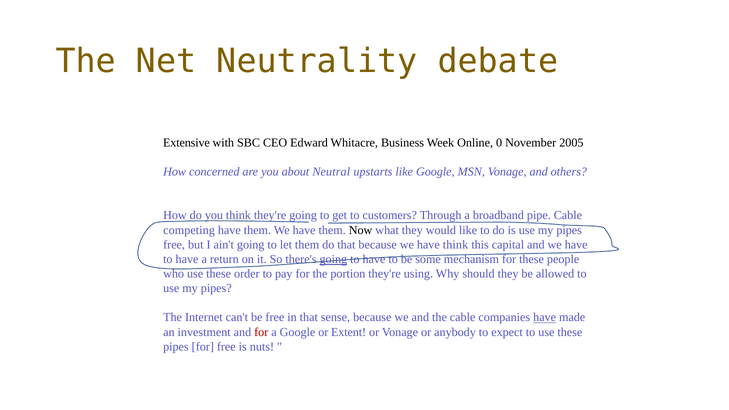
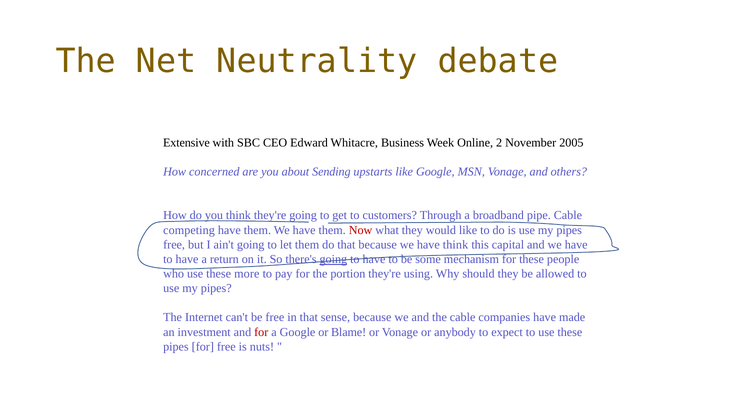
0: 0 -> 2 (499, 143)
Neutral: Neutral -> Sending (331, 172)
Now colour: black -> red (361, 230)
order: order -> more (247, 274)
have underline: present -> none (545, 318)
Extent: Extent -> Blame (349, 332)
